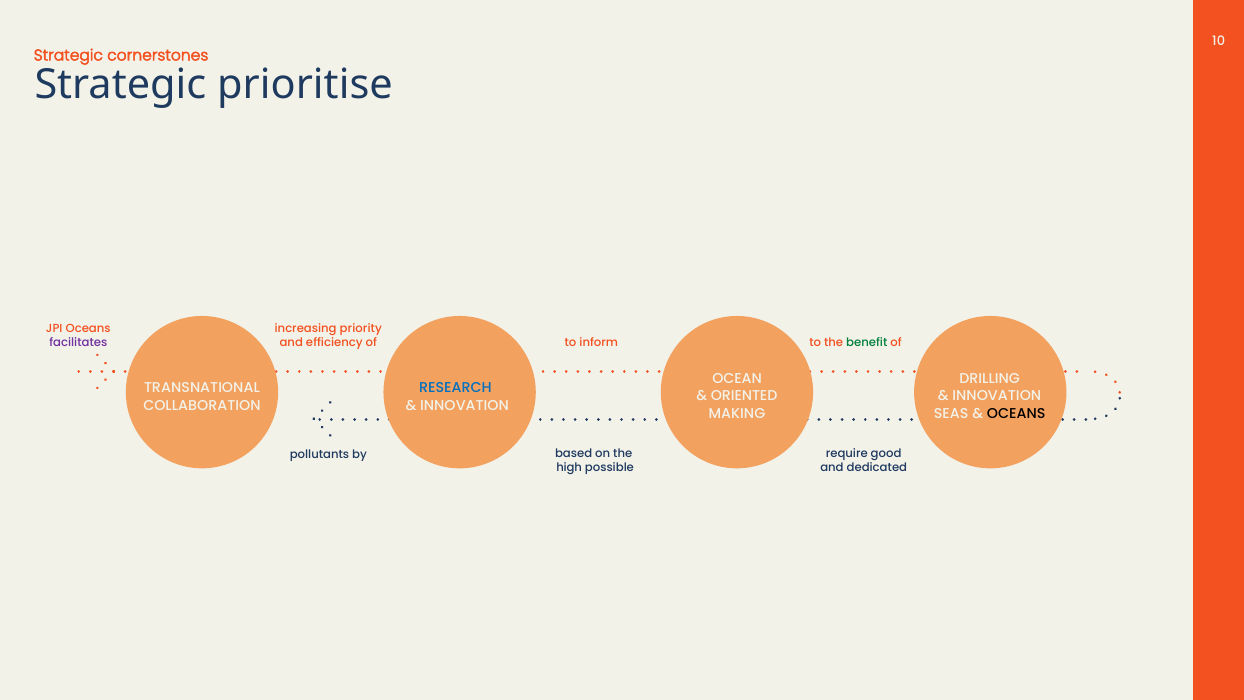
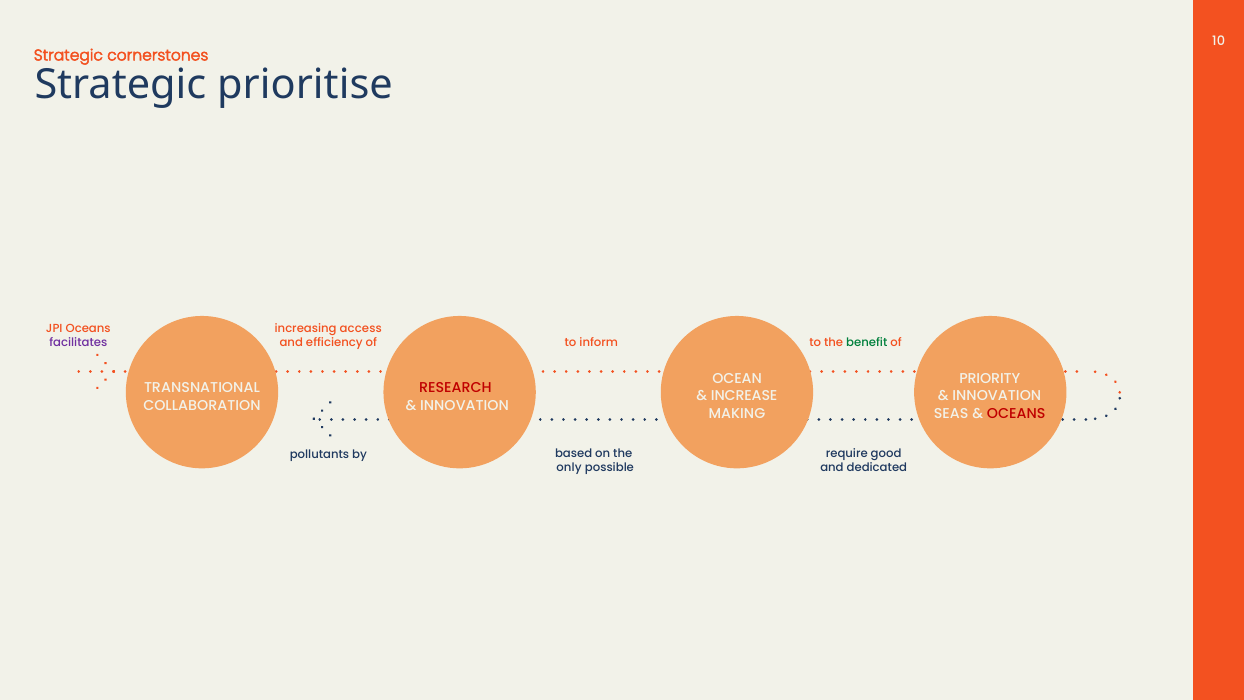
priority: priority -> access (361, 328)
DRILLING: DRILLING -> PRIORITY (990, 379)
RESEARCH colour: blue -> red (455, 388)
ORIENTED: ORIENTED -> INCREASE (744, 396)
OCEANS colour: black -> red (1016, 413)
high: high -> only (569, 467)
